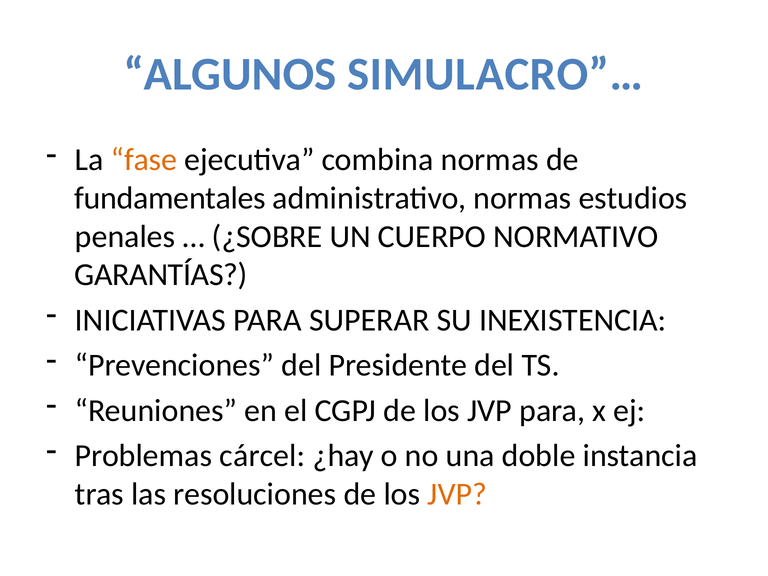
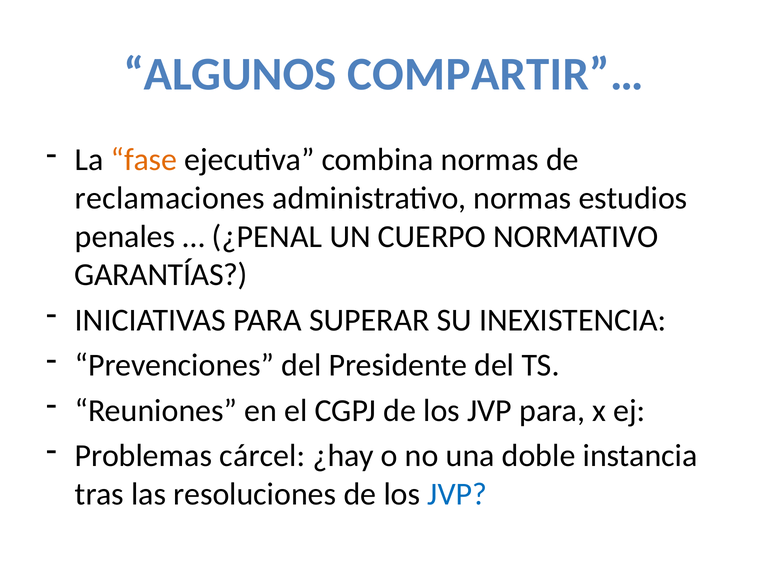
SIMULACRO”…: SIMULACRO”… -> COMPARTIR”… (495, 74)
fundamentales: fundamentales -> reclamaciones (170, 198)
¿SOBRE: ¿SOBRE -> ¿PENAL (267, 236)
JVP colour: orange -> blue (457, 494)
